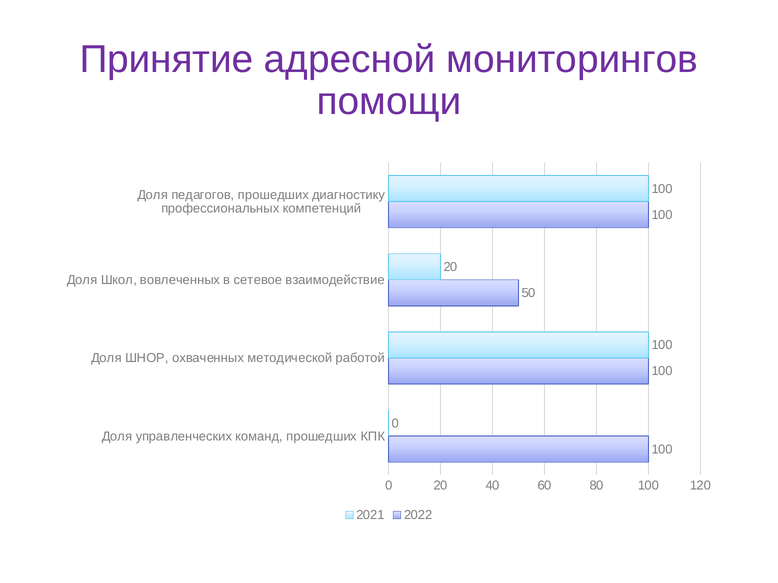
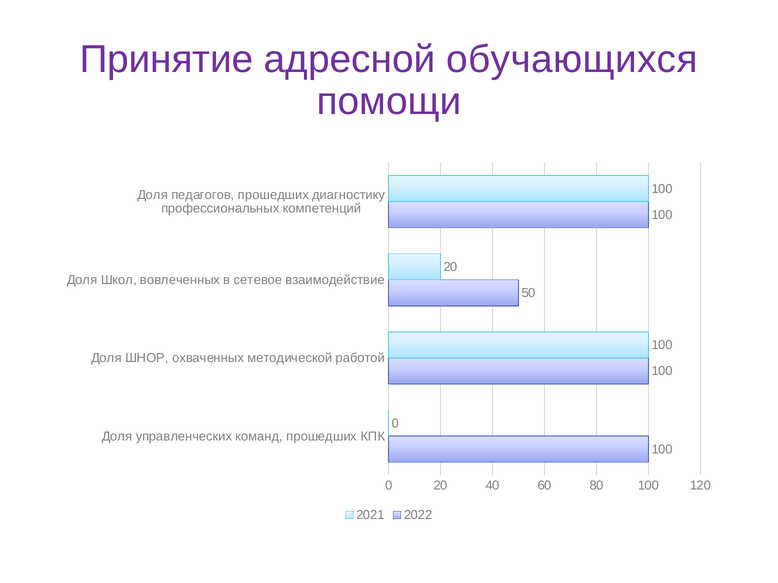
мониторингов: мониторингов -> обучающихся (572, 59)
